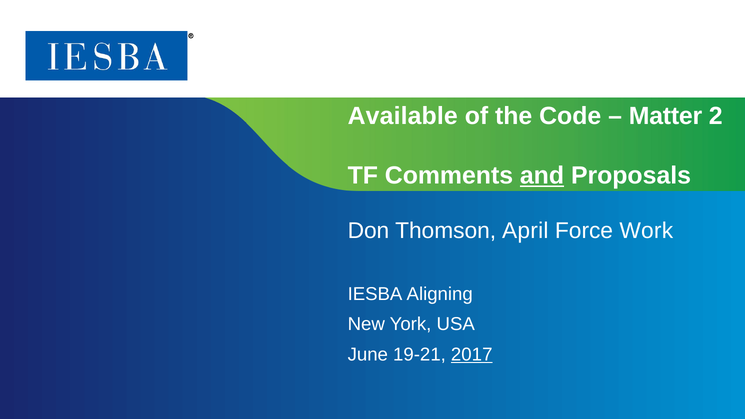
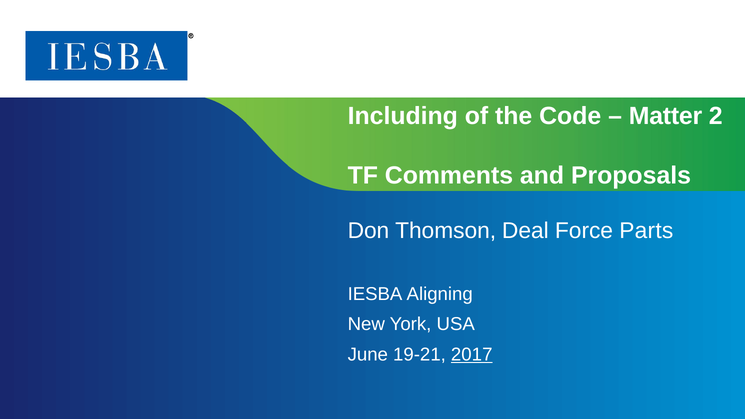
Available: Available -> Including (403, 116)
and underline: present -> none (542, 176)
April: April -> Deal (525, 231)
Work: Work -> Parts (646, 231)
